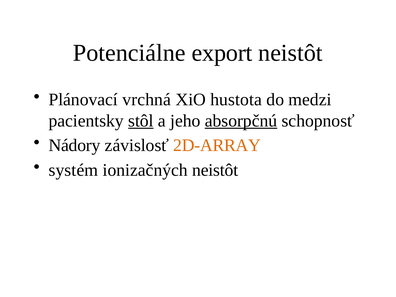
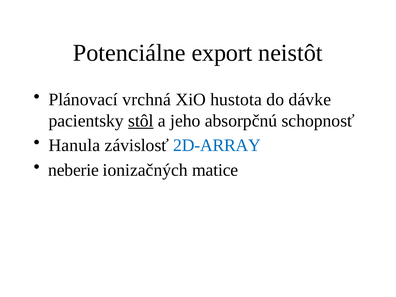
medzi: medzi -> dávke (310, 100)
absorpčnú underline: present -> none (241, 121)
Nádory: Nádory -> Hanula (74, 145)
2D-ARRAY colour: orange -> blue (217, 145)
systém: systém -> neberie (74, 170)
ionizačných neistôt: neistôt -> matice (215, 170)
